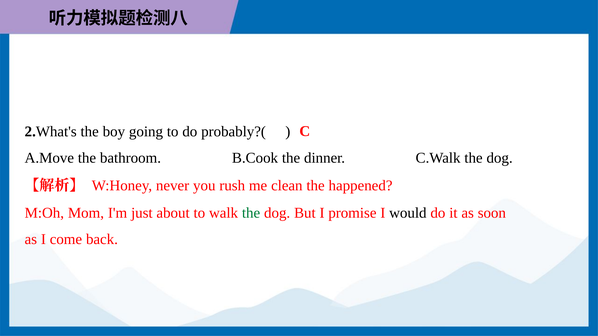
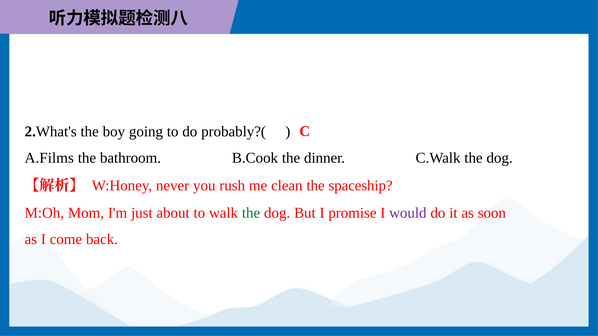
A.Move: A.Move -> A.Films (49, 158)
happened: happened -> spaceship (361, 186)
would colour: black -> purple (408, 213)
